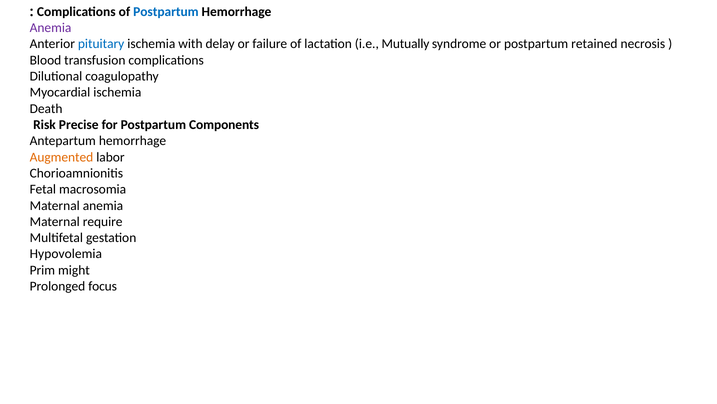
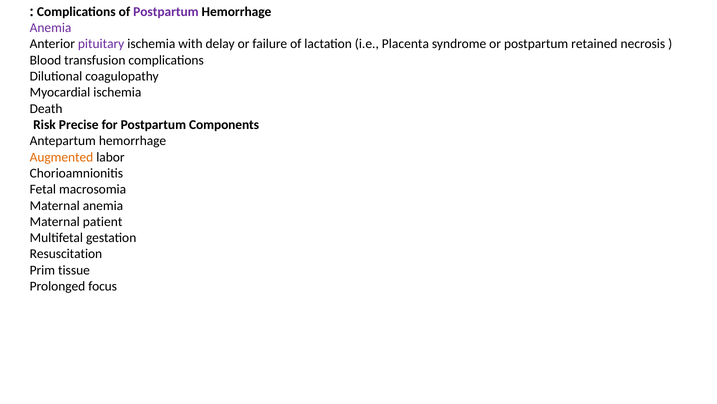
Postpartum colour: blue -> purple (166, 12)
pituitary colour: blue -> purple (101, 44)
Mutually: Mutually -> Placenta (405, 44)
require: require -> patient (103, 221)
Hypovolemia: Hypovolemia -> Resuscitation (66, 254)
might: might -> tissue (74, 270)
